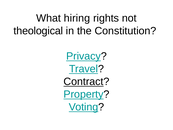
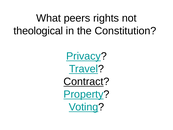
hiring: hiring -> peers (77, 18)
